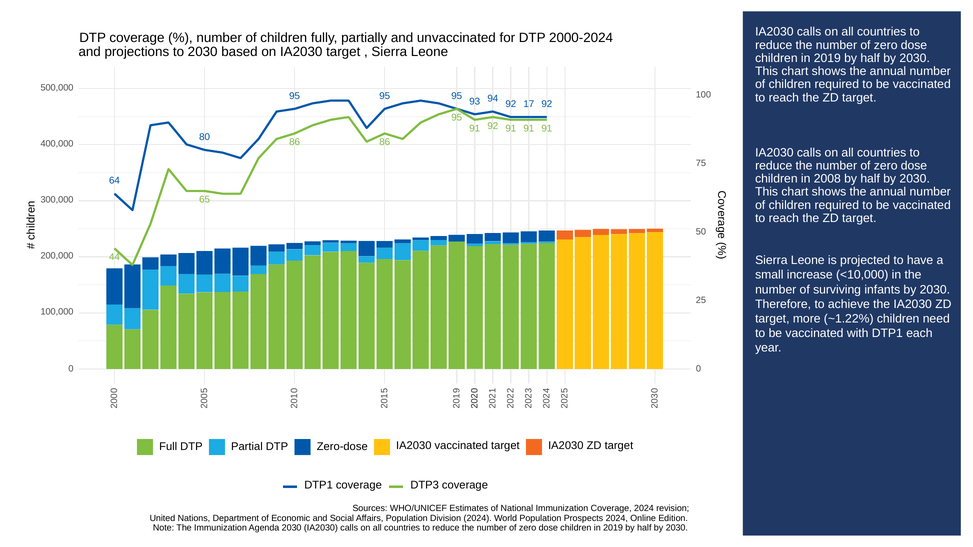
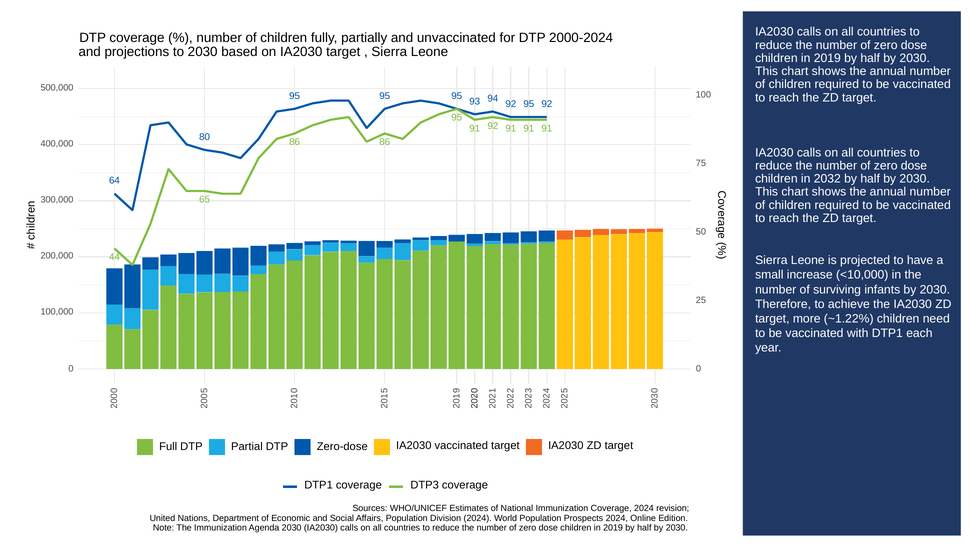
92 17: 17 -> 95 (529, 104)
2008: 2008 -> 2032 (827, 179)
